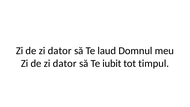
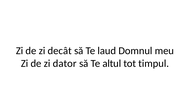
dator: dator -> decât (60, 51)
iubit: iubit -> altul (112, 63)
